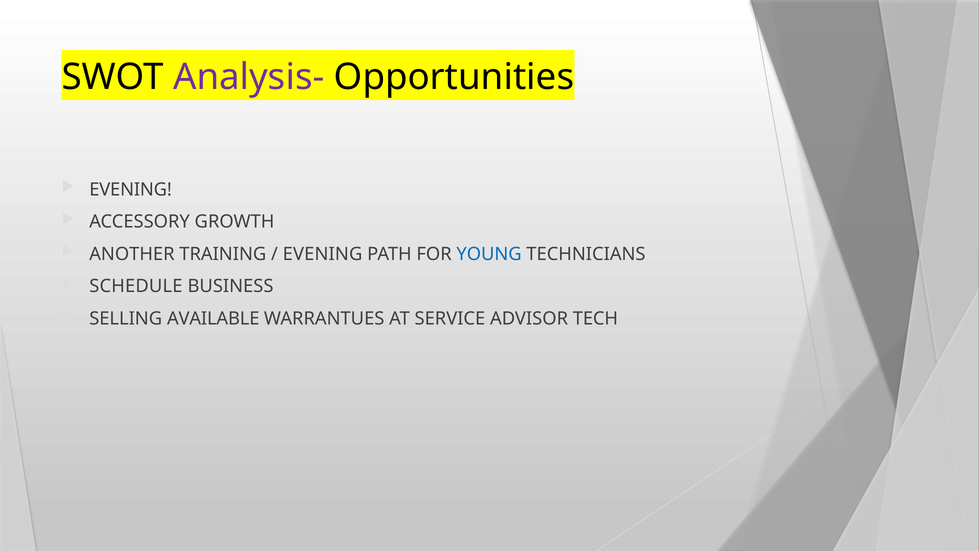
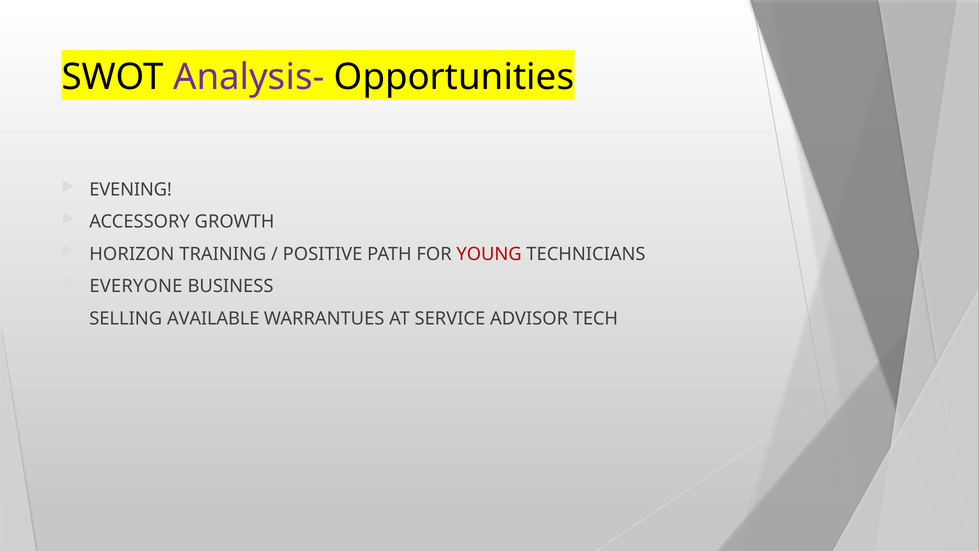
ANOTHER: ANOTHER -> HORIZON (132, 254)
EVENING: EVENING -> POSITIVE (323, 254)
YOUNG colour: blue -> red (489, 254)
SCHEDULE: SCHEDULE -> EVERYONE (136, 286)
